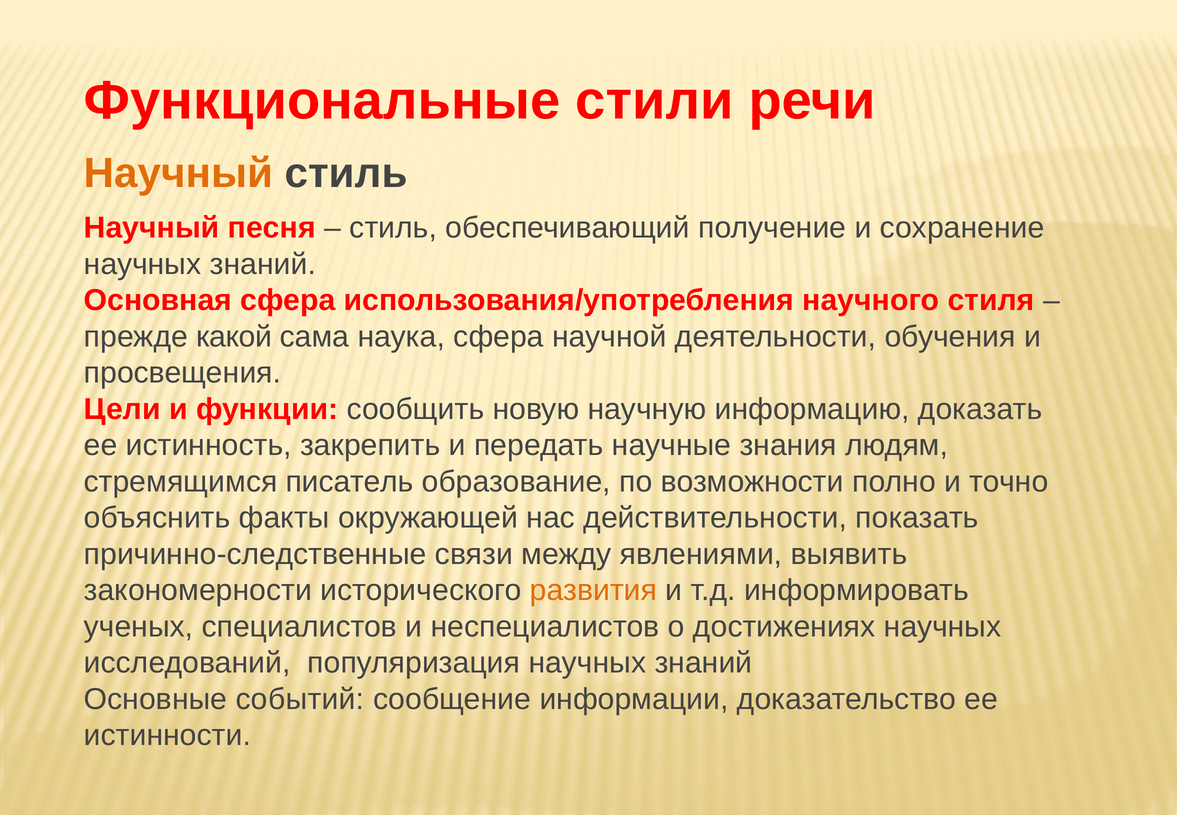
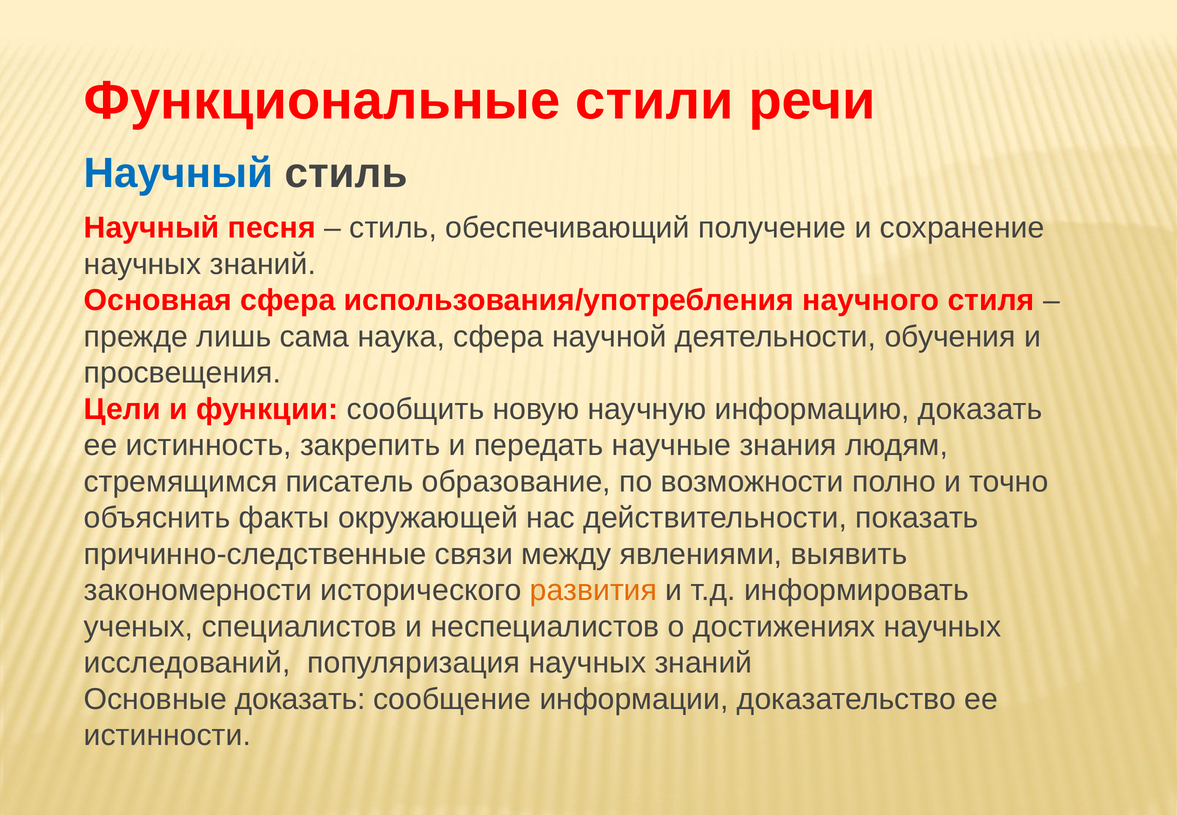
Научный colour: orange -> blue (179, 173)
какой: какой -> лишь (234, 337)
Основные событий: событий -> доказать (300, 699)
